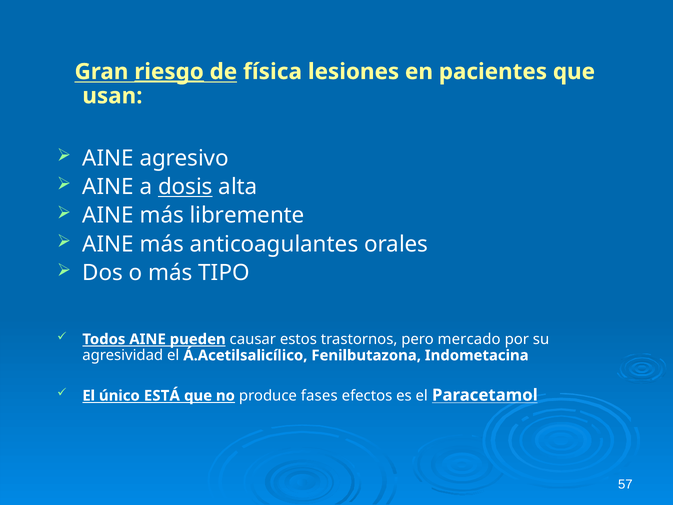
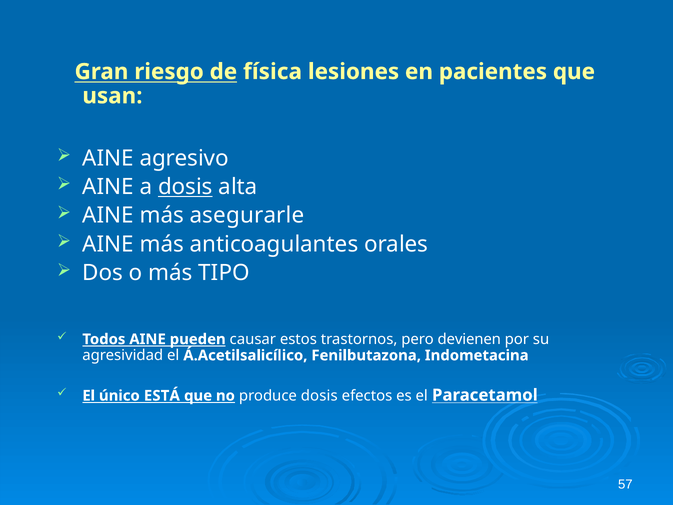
riesgo underline: present -> none (169, 72)
libremente: libremente -> asegurarle (247, 215)
mercado: mercado -> devienen (469, 339)
produce fases: fases -> dosis (319, 396)
